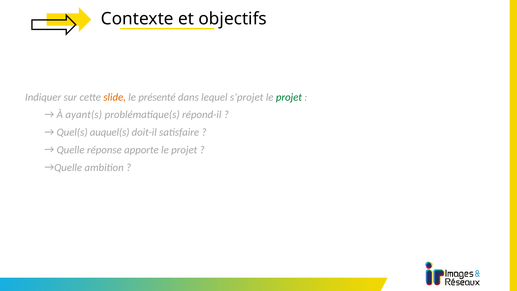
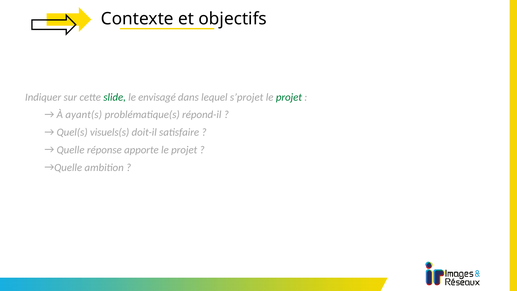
slide colour: orange -> green (115, 97)
présenté: présenté -> envisagé (157, 97)
auquel(s: auquel(s -> visuels(s (110, 132)
